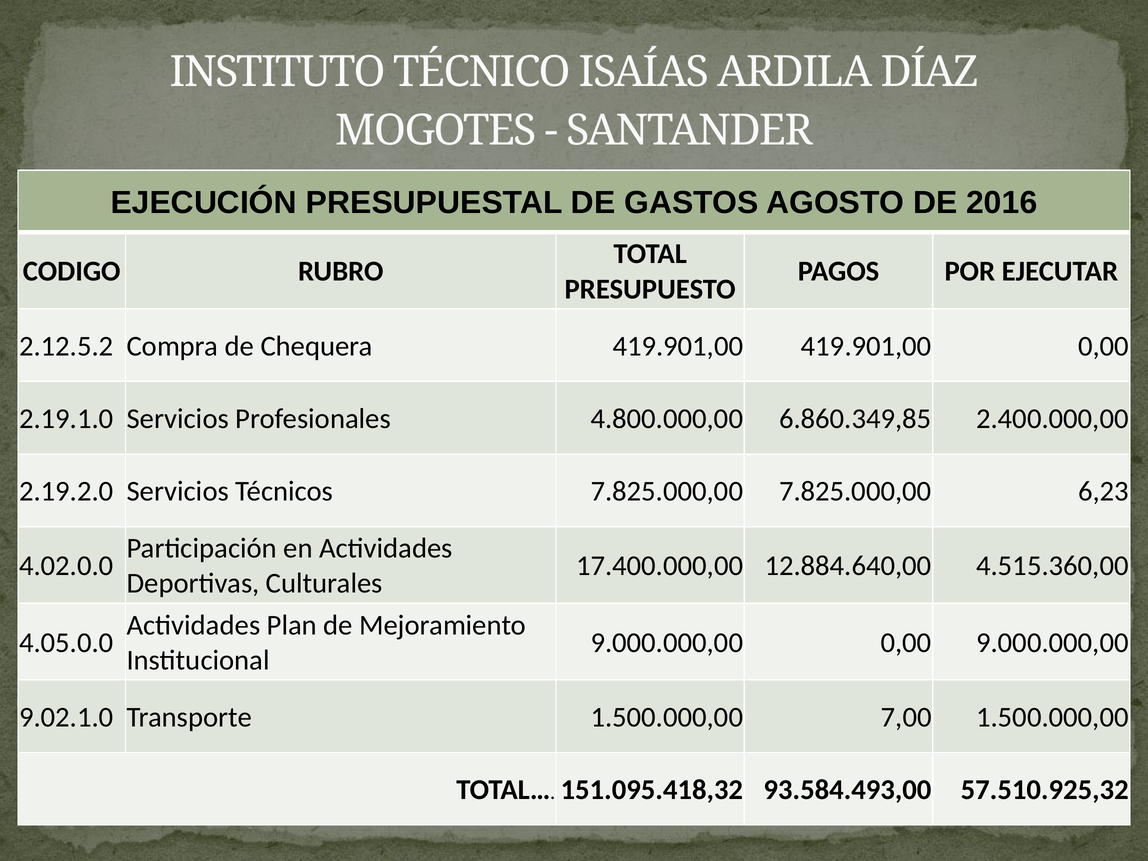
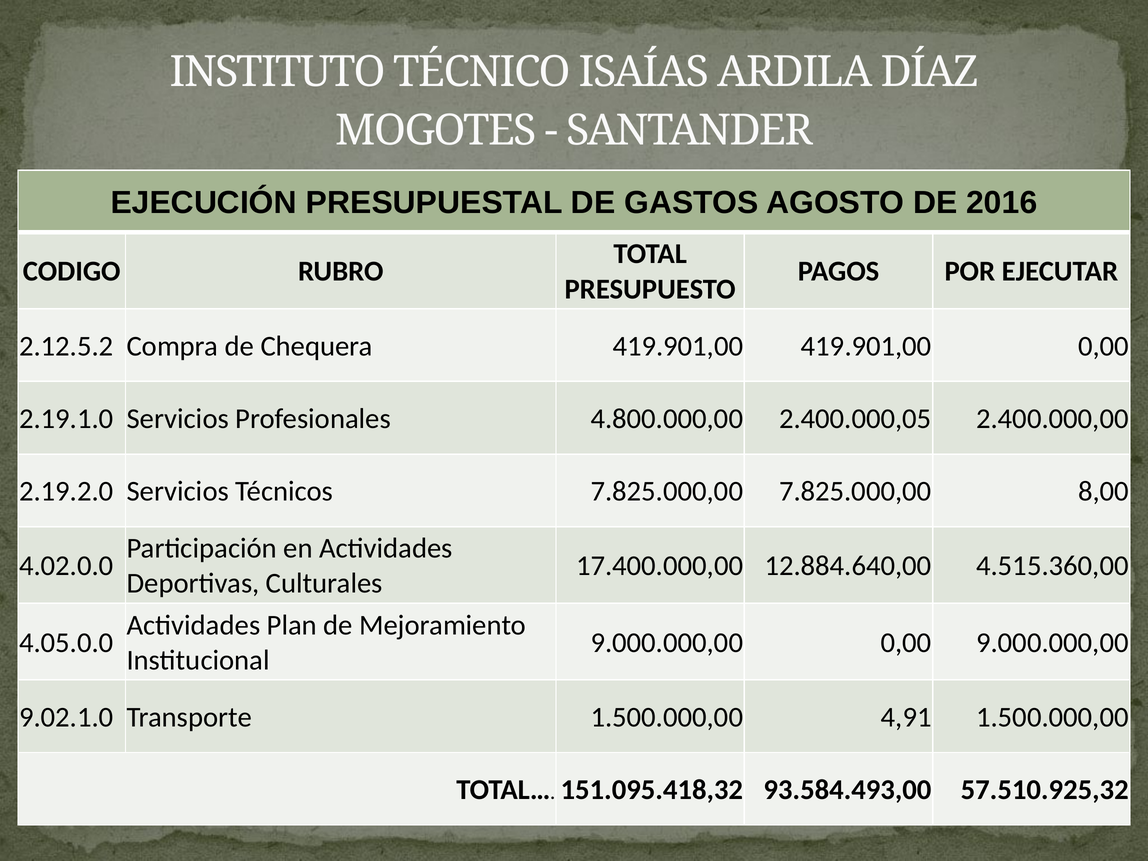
6.860.349,85: 6.860.349,85 -> 2.400.000,05 (855, 419)
6,23: 6,23 -> 8,00 (1103, 491)
7,00: 7,00 -> 4,91 (906, 717)
